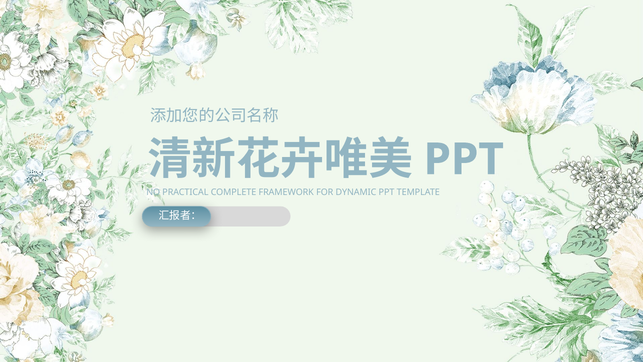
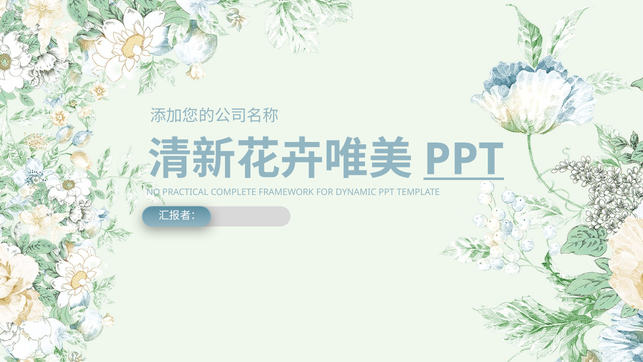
PPT underline: none -> present (464, 159)
